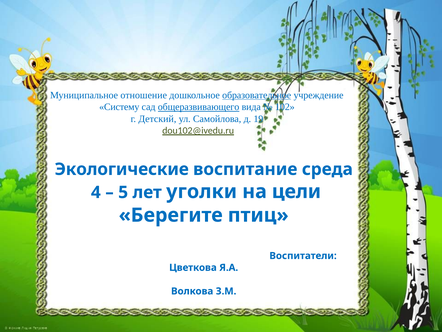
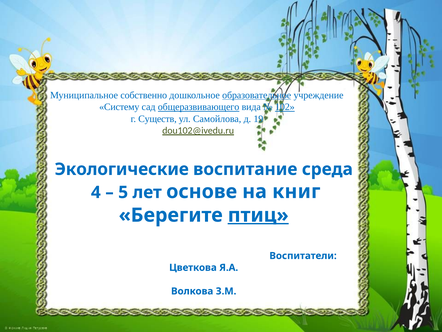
отношение: отношение -> собственно (144, 95)
102 underline: none -> present (285, 107)
Детский: Детский -> Существ (157, 119)
уголки: уголки -> основе (202, 191)
цели: цели -> книг (296, 191)
птиц underline: none -> present (258, 215)
